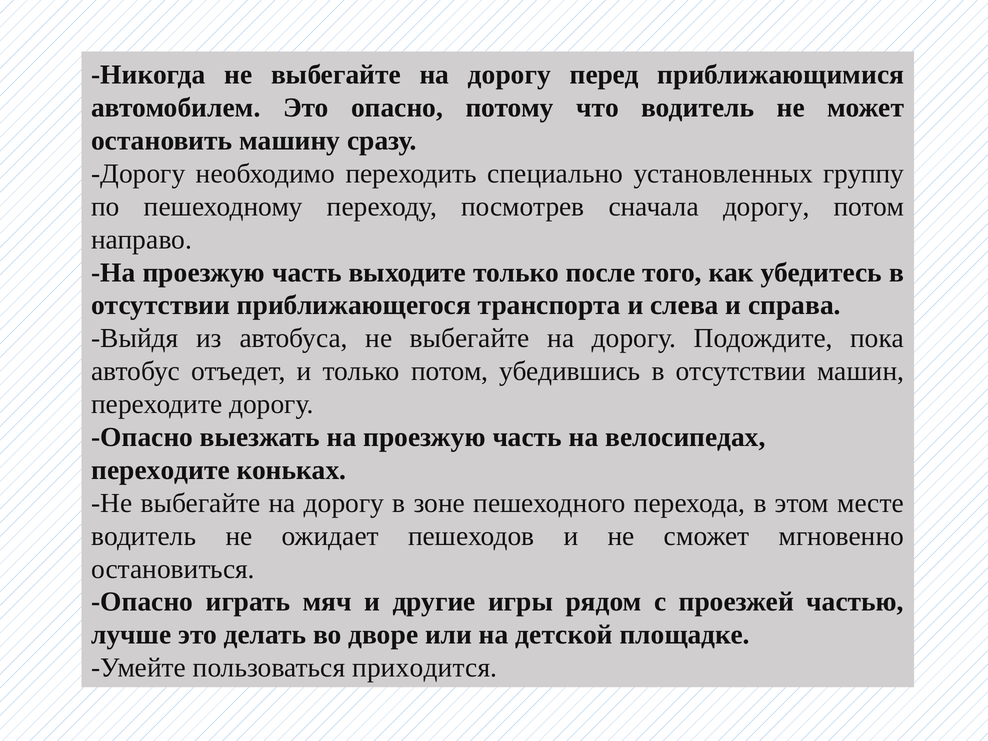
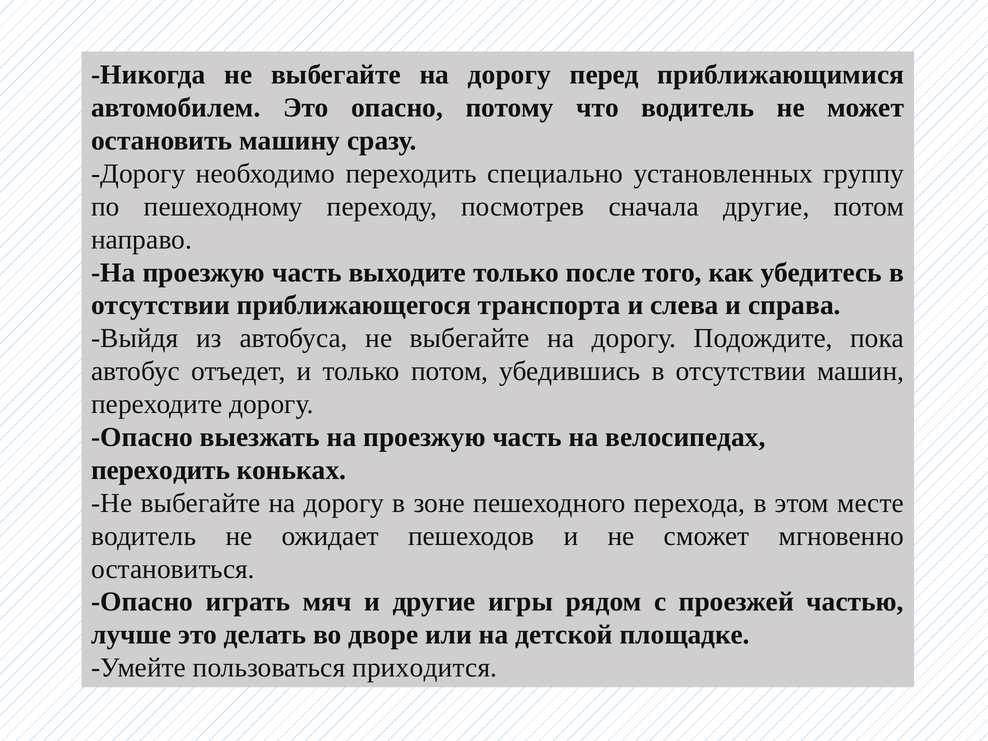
сначала дорогу: дорогу -> другие (766, 207)
переходите: переходите -> переходить (161, 470)
